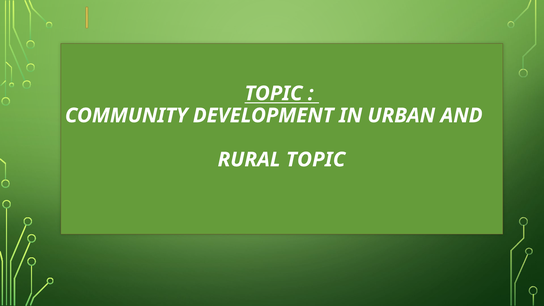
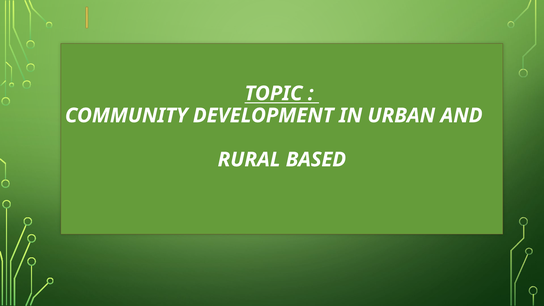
RURAL TOPIC: TOPIC -> BASED (316, 160)
